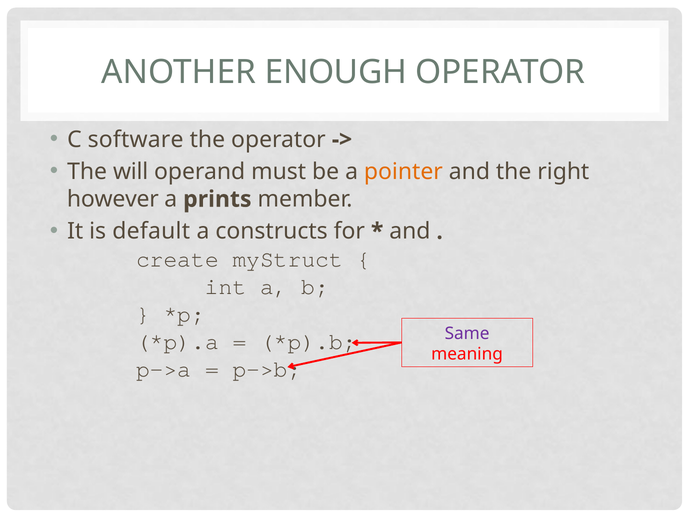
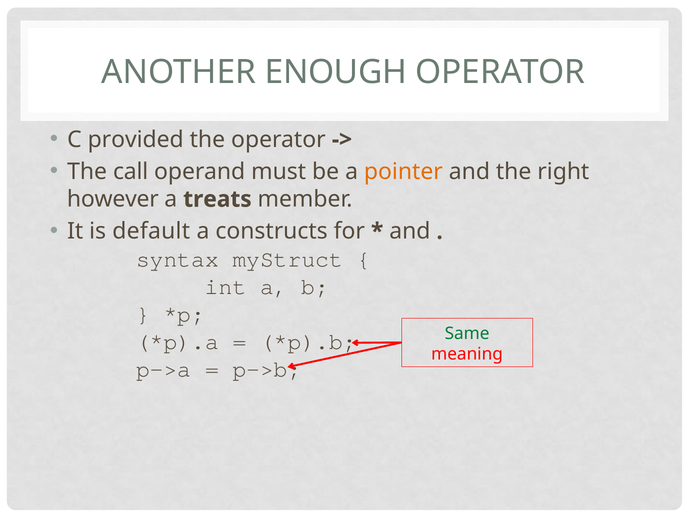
software: software -> provided (136, 139)
will: will -> call (131, 172)
prints: prints -> treats (217, 199)
create: create -> syntax (177, 259)
Same colour: purple -> green (467, 333)
